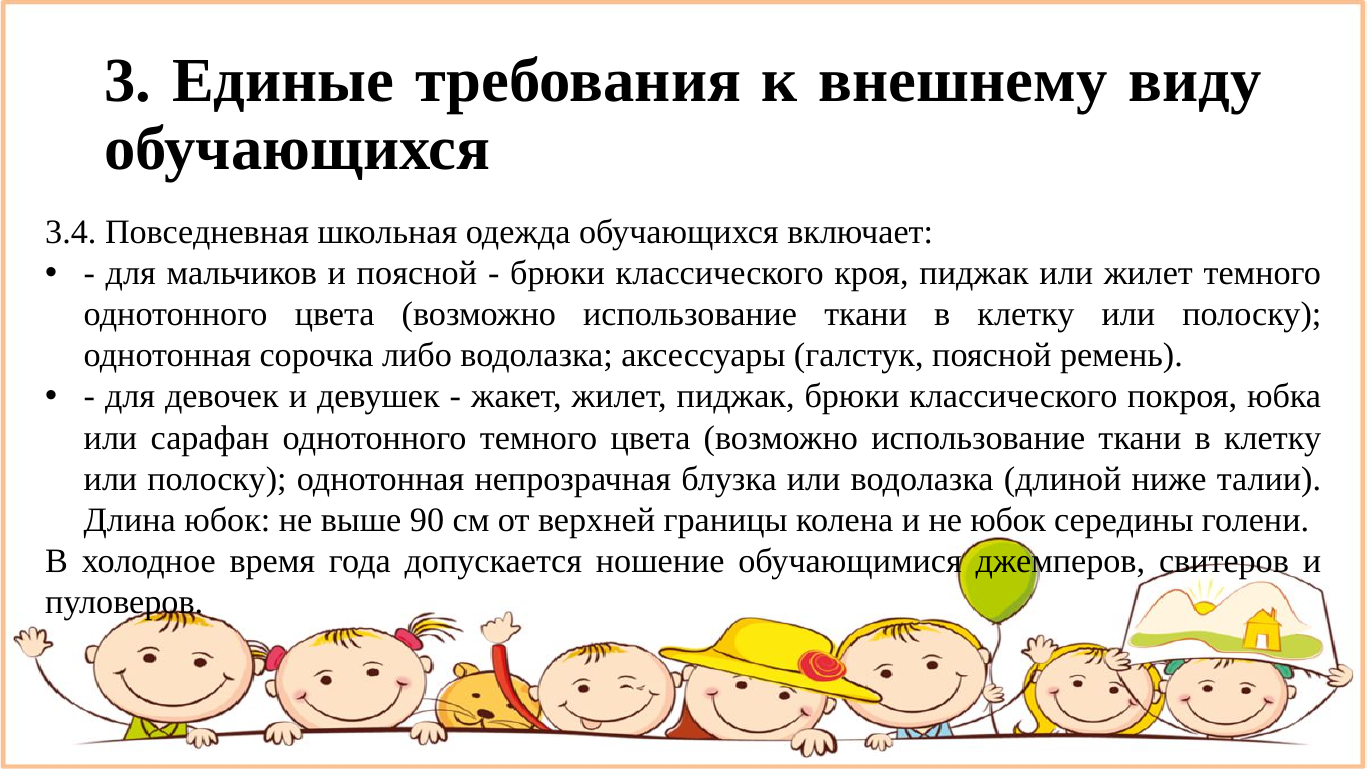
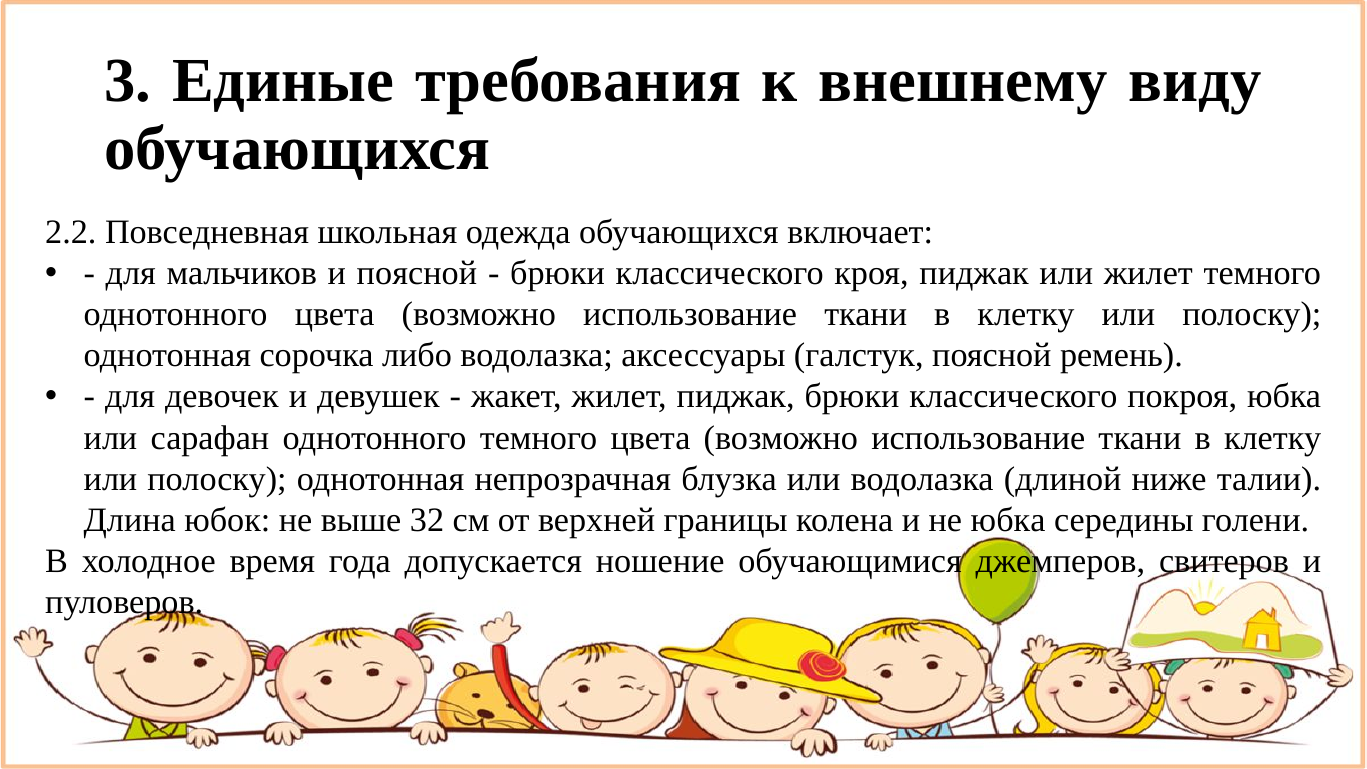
3.4: 3.4 -> 2.2 (71, 233)
90: 90 -> 32 (427, 520)
не юбок: юбок -> юбка (1008, 520)
